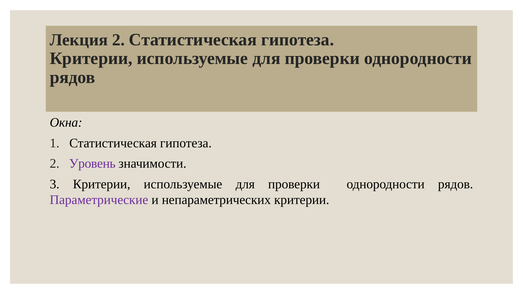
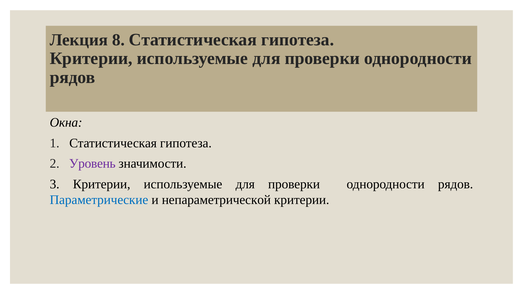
Лекция 2: 2 -> 8 (118, 40)
Параметрические colour: purple -> blue (99, 200)
непараметрических: непараметрических -> непараметрической (216, 200)
